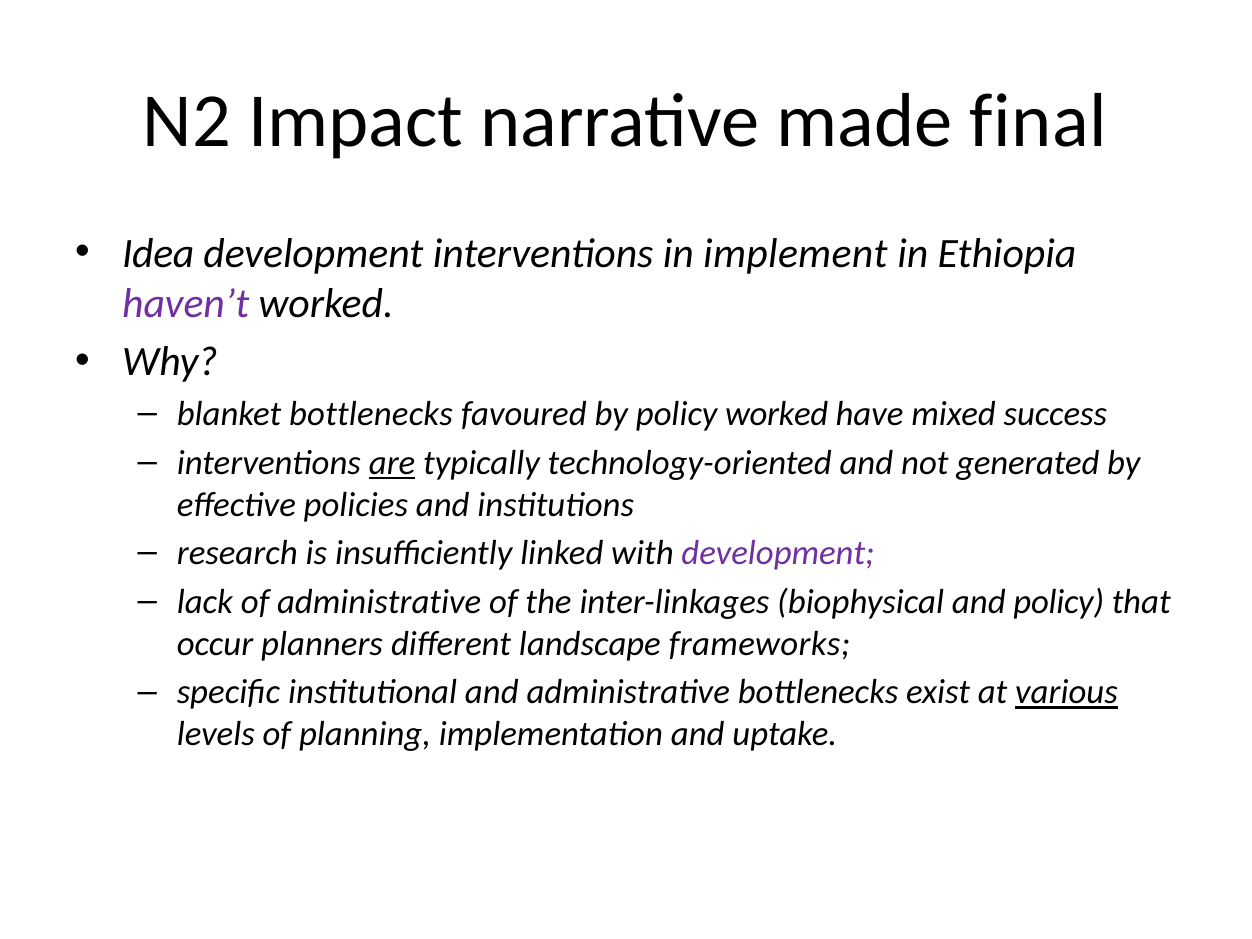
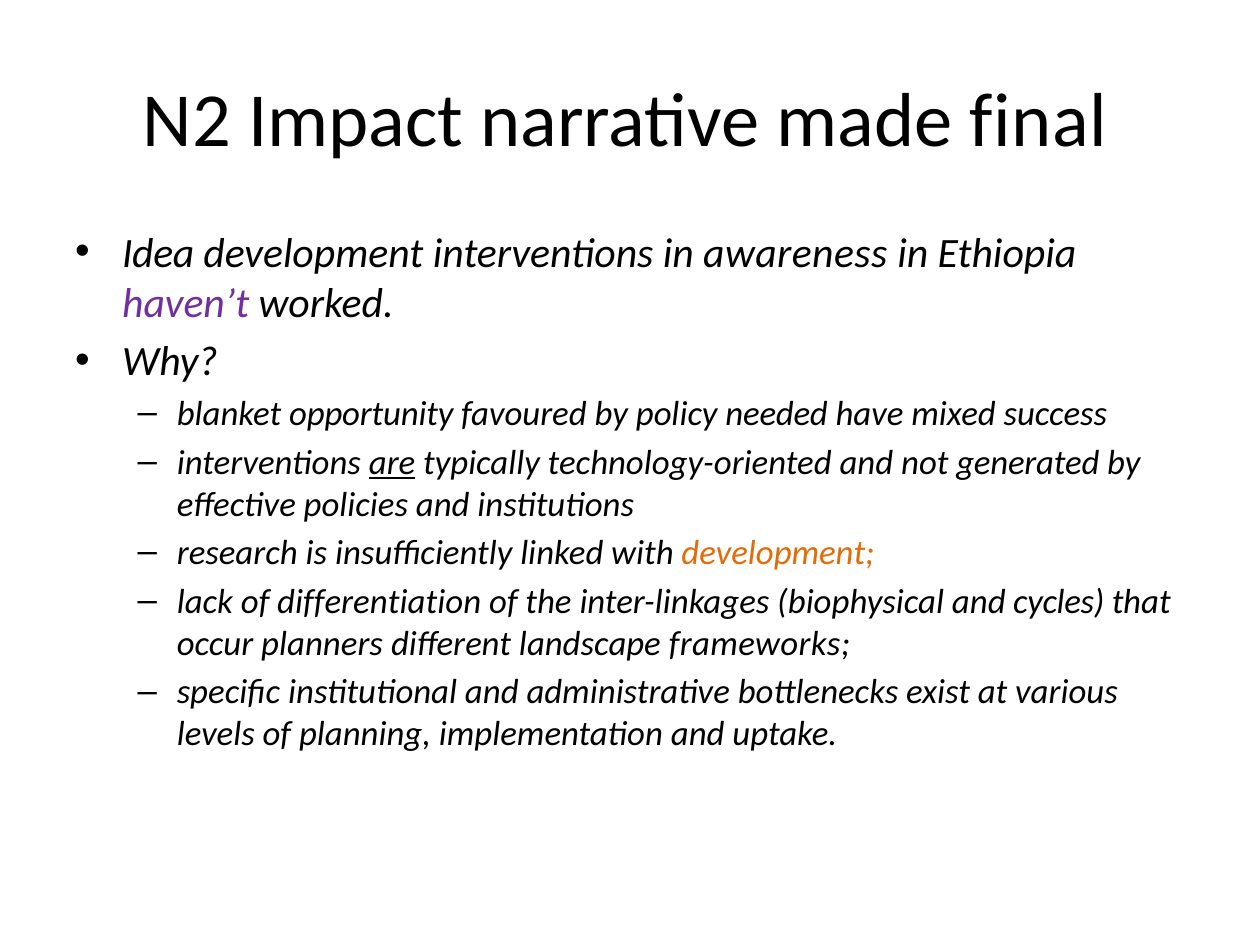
implement: implement -> awareness (795, 253)
blanket bottlenecks: bottlenecks -> opportunity (371, 414)
policy worked: worked -> needed (777, 414)
development colour: purple -> orange (778, 553)
of administrative: administrative -> differentiation (379, 602)
and policy: policy -> cycles (1059, 602)
various underline: present -> none (1067, 692)
